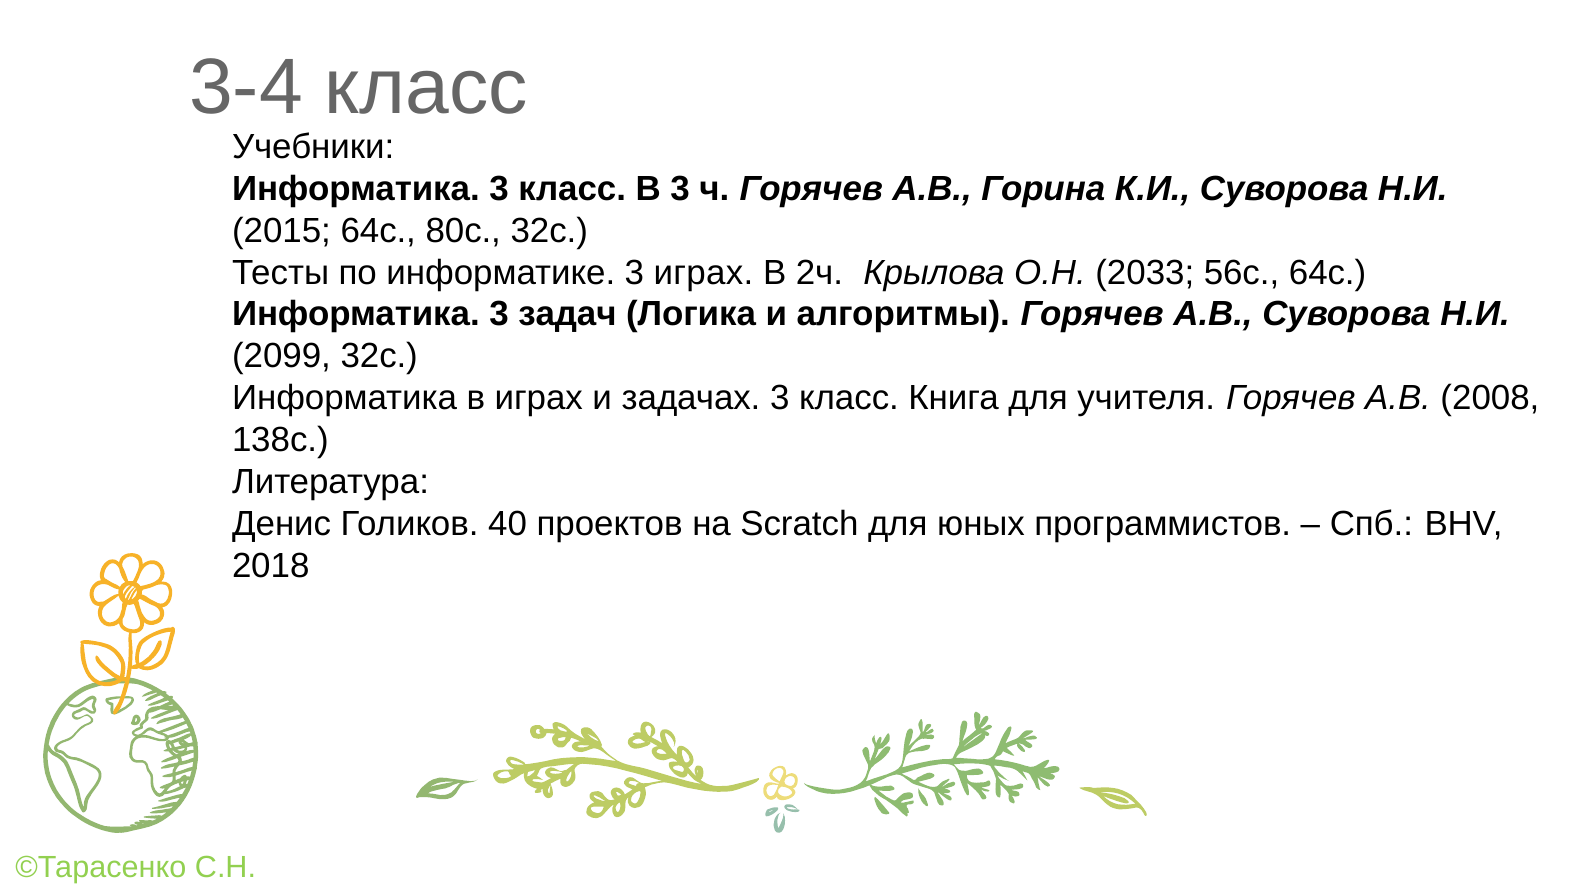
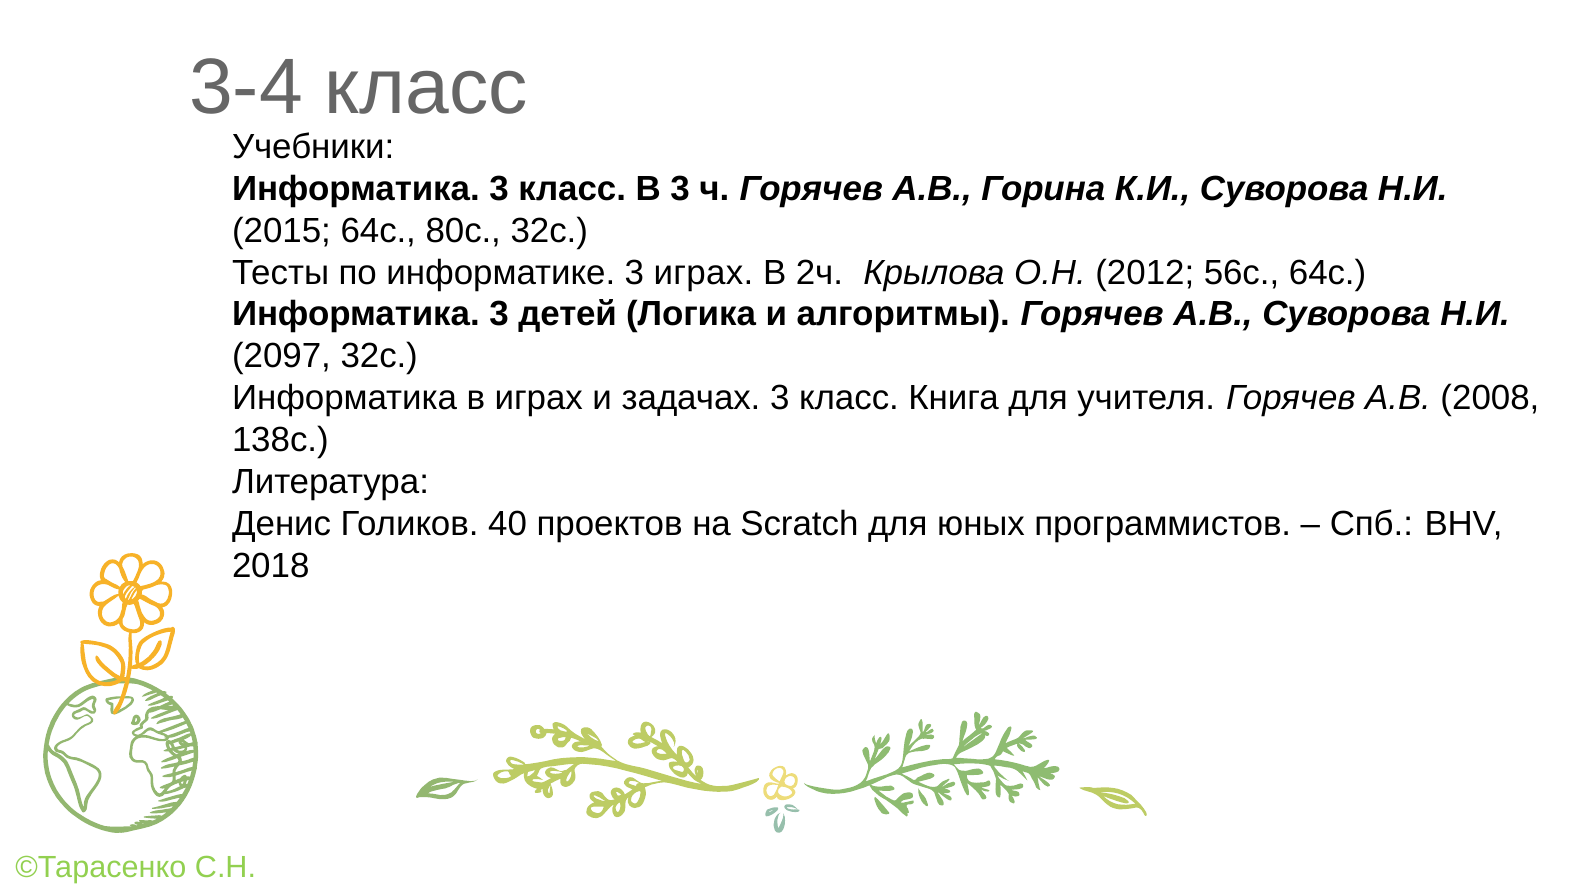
2033: 2033 -> 2012 (1145, 273)
задач: задач -> детей (568, 315)
2099: 2099 -> 2097 (282, 356)
